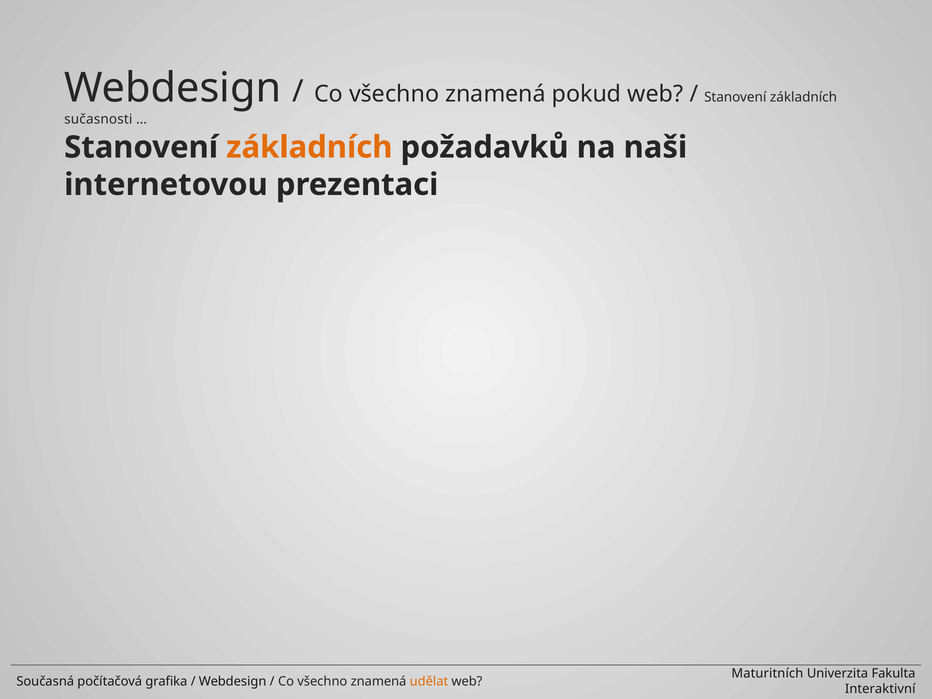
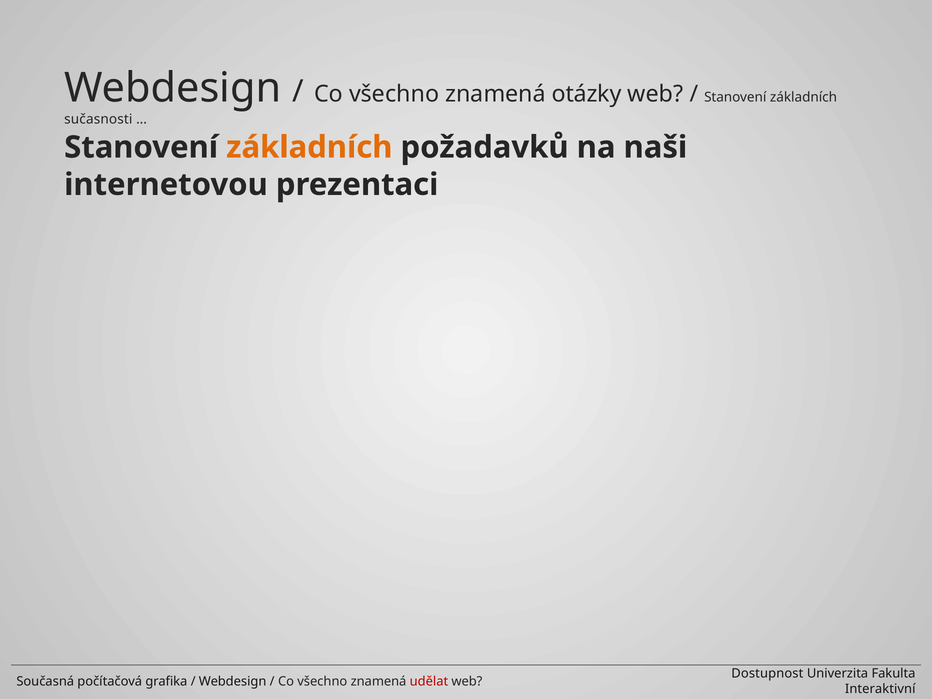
pokud: pokud -> otázky (587, 94)
Maturitních: Maturitních -> Dostupnost (767, 673)
udělat colour: orange -> red (429, 681)
